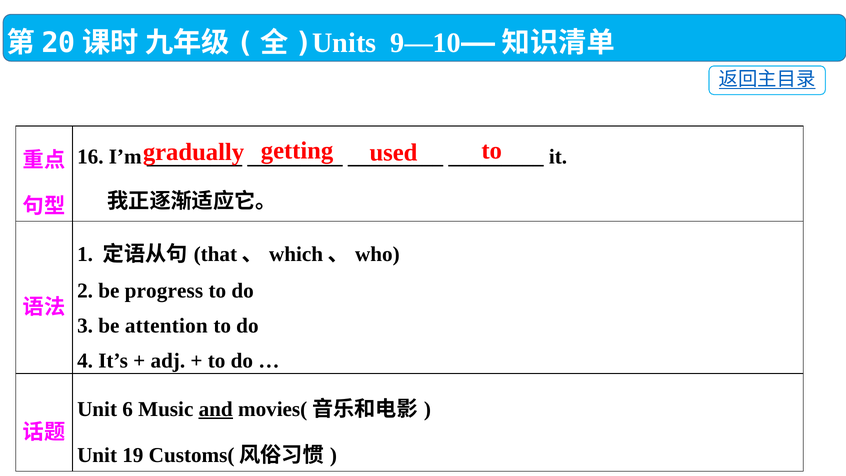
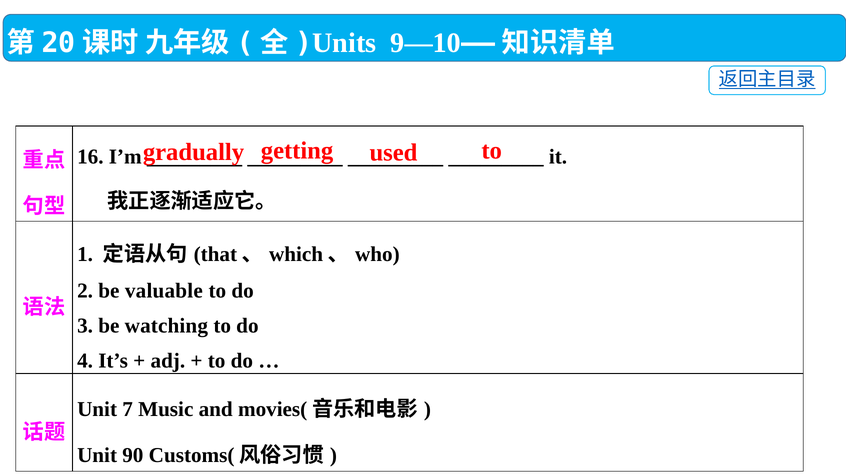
progress: progress -> valuable (164, 291)
attention: attention -> watching (166, 326)
6: 6 -> 7 (128, 409)
and underline: present -> none (216, 409)
19: 19 -> 90 (133, 455)
